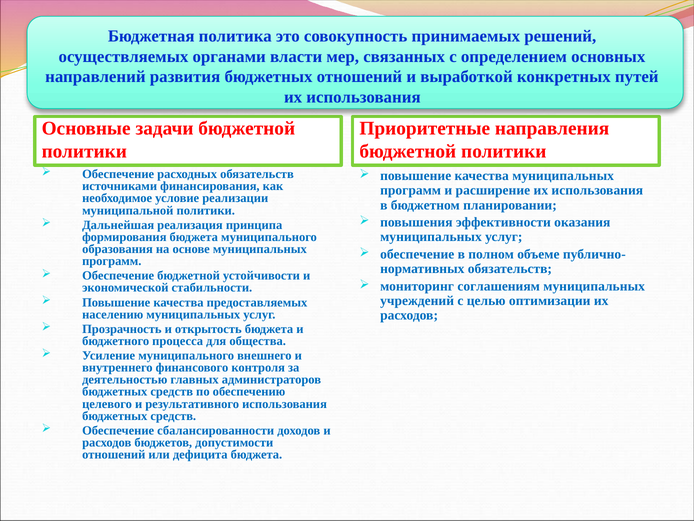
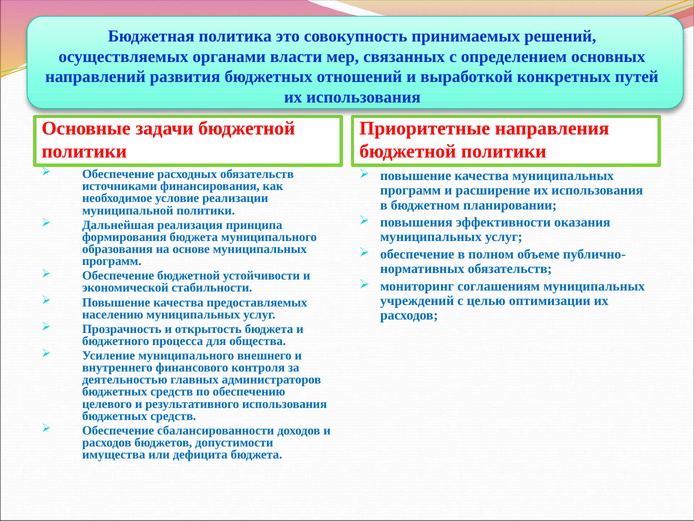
отношений: отношений -> имущества (114, 454)
